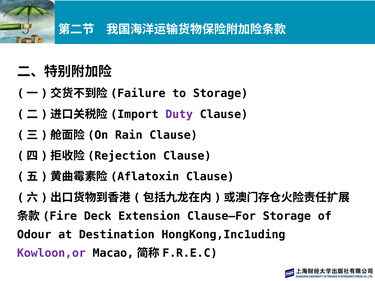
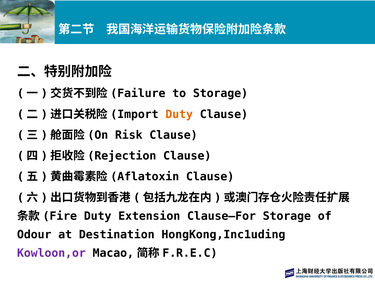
Duty colour: purple -> orange (179, 114)
Rain: Rain -> Risk (129, 135)
Deck: Deck -> Duty (98, 216)
